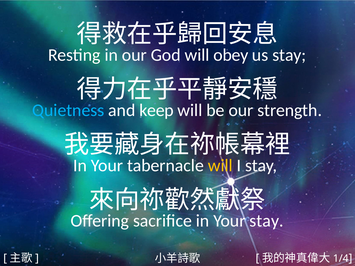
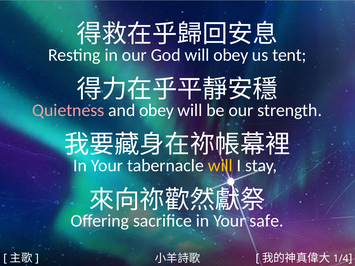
us stay: stay -> tent (289, 55)
Quietness colour: light blue -> pink (68, 110)
and keep: keep -> obey (156, 110)
Your stay: stay -> safe (267, 221)
